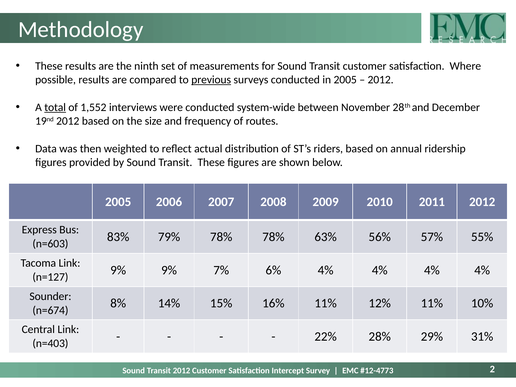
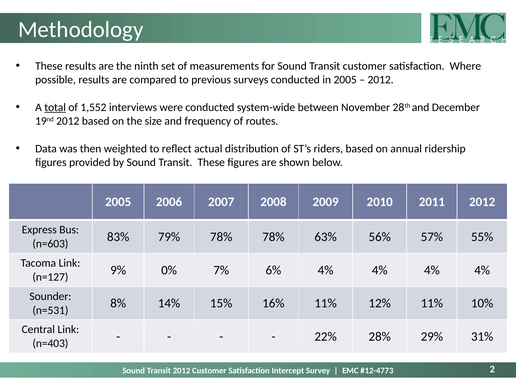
previous underline: present -> none (211, 80)
9% 9%: 9% -> 0% (169, 270)
n=674: n=674 -> n=531 (50, 310)
